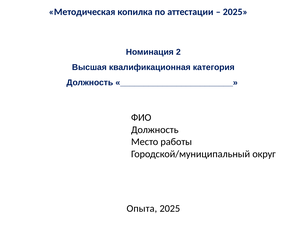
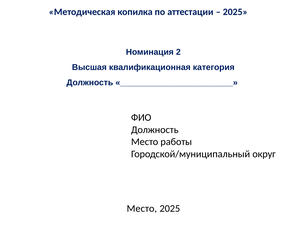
Опыта: Опыта -> Место (142, 208)
